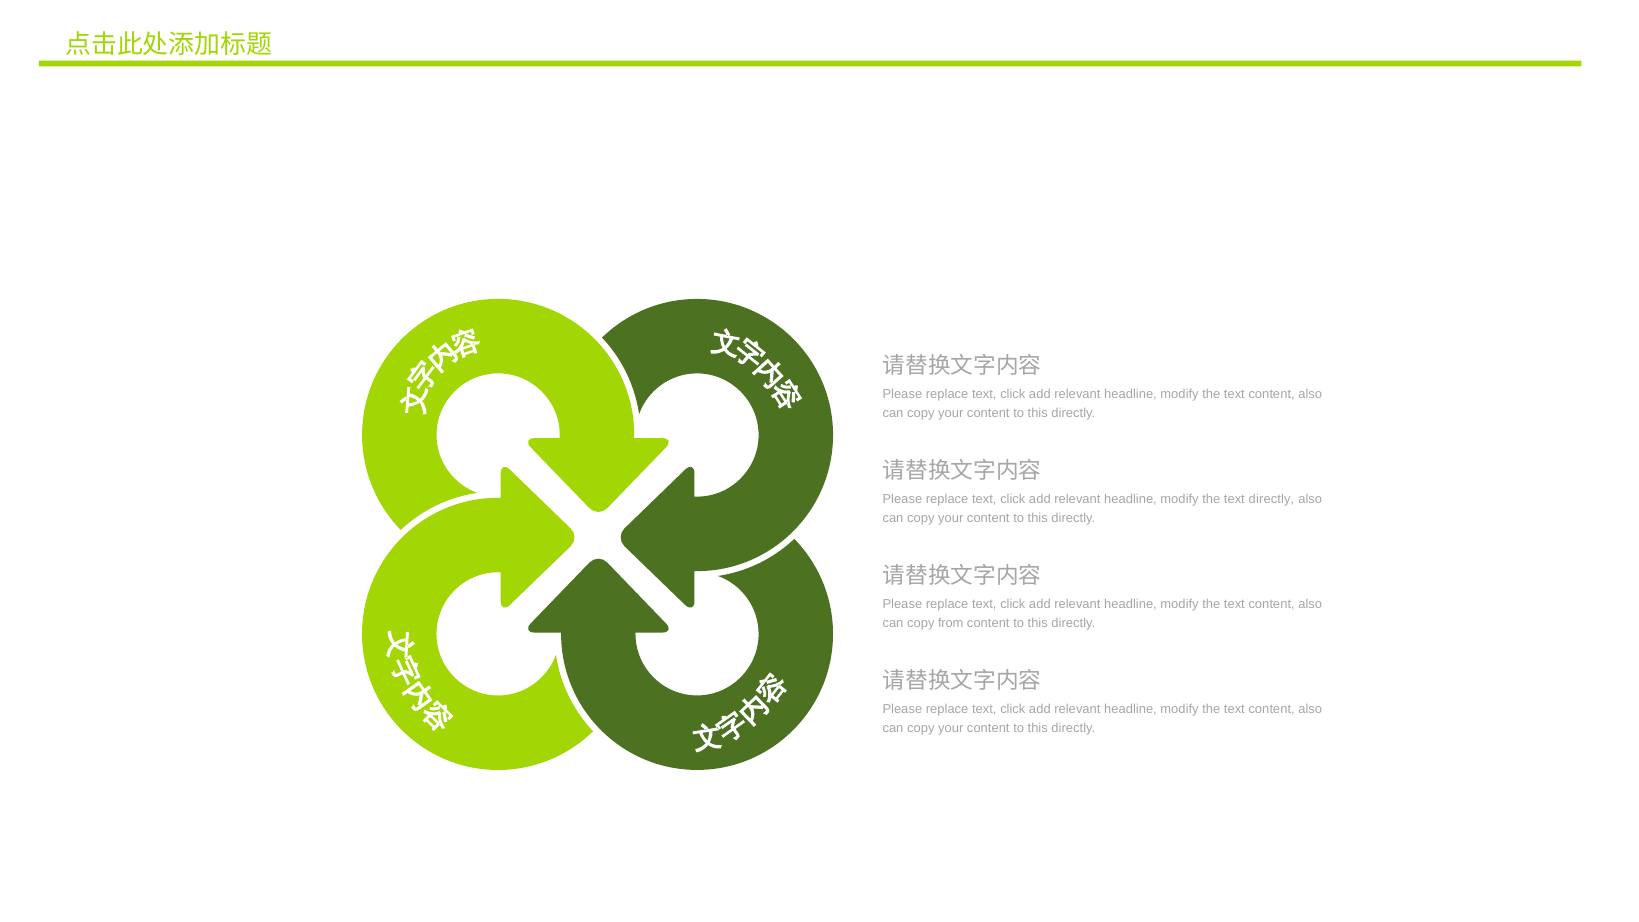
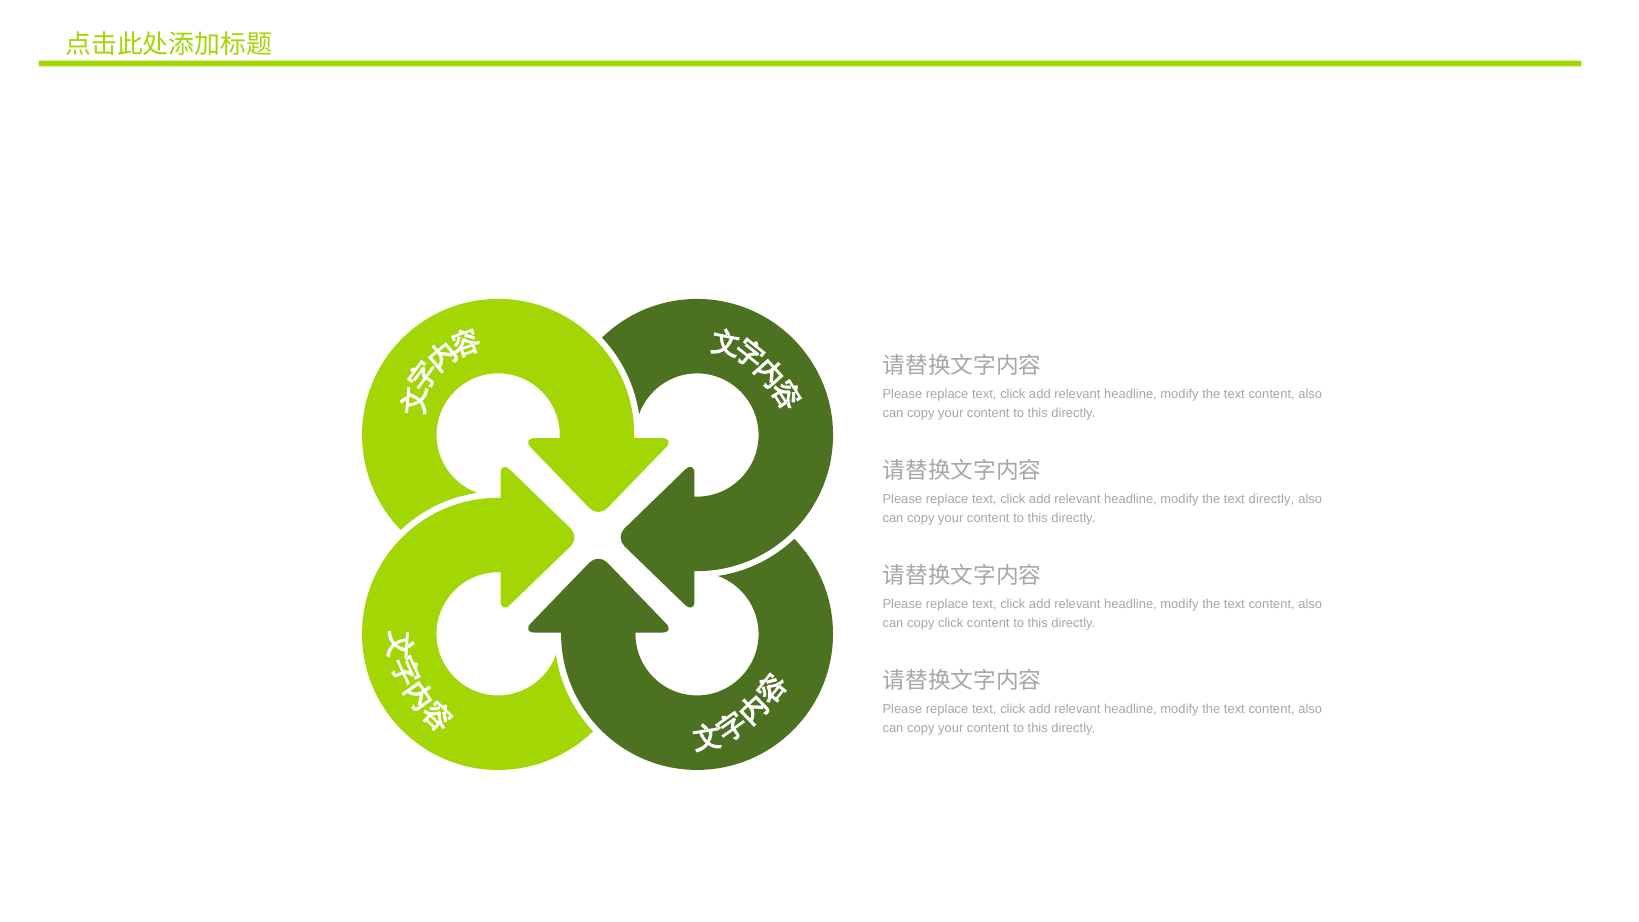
copy from: from -> click (951, 623)
